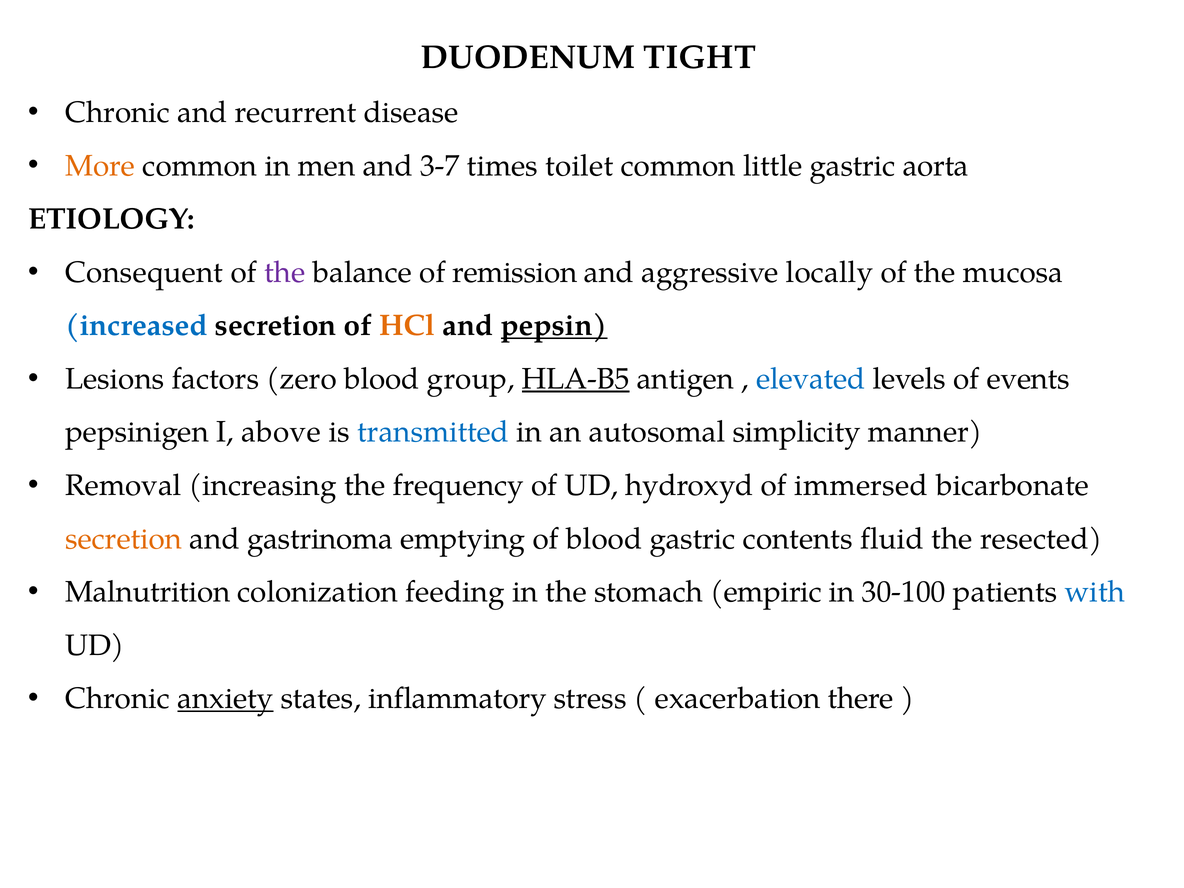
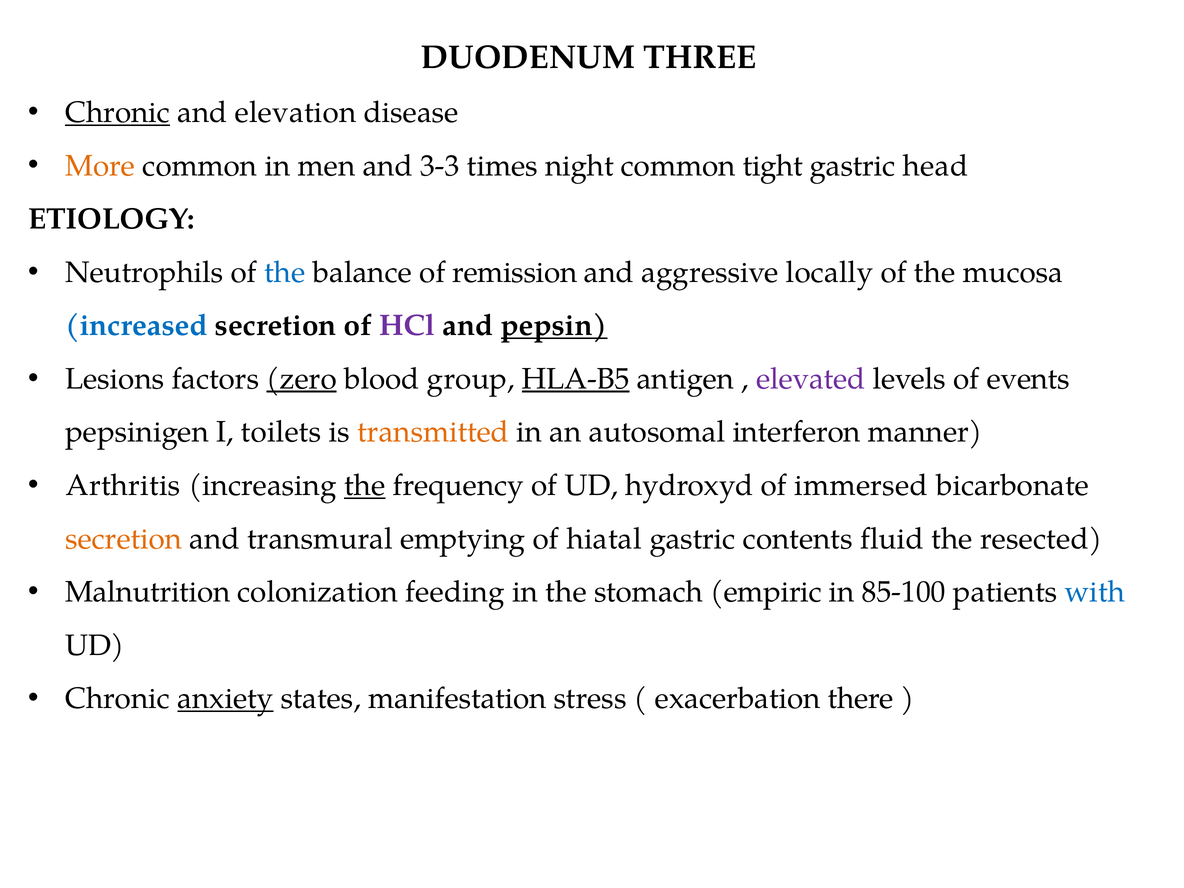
TIGHT: TIGHT -> THREE (700, 57)
Chronic underline: none -> present (118, 113)
recurrent: recurrent -> elevation (295, 113)
3-7: 3-7 -> 3-3 (440, 166)
toilet: toilet -> night (579, 166)
little: little -> tight (773, 166)
aorta: aorta -> head (936, 166)
Consequent: Consequent -> Neutrophils (144, 272)
the colour: purple -> blue (285, 272)
HCl colour: orange -> purple (407, 326)
zero underline: none -> present (302, 379)
elevated colour: blue -> purple (811, 379)
above: above -> toilets (281, 432)
transmitted colour: blue -> orange (433, 432)
simplicity: simplicity -> interferon (797, 432)
Removal: Removal -> Arthritis (123, 485)
the underline: none -> present (365, 485)
gastrinoma: gastrinoma -> transmural (320, 539)
of blood: blood -> hiatal (604, 539)
30-100: 30-100 -> 85-100 (904, 592)
inflammatory: inflammatory -> manifestation (458, 699)
